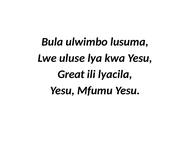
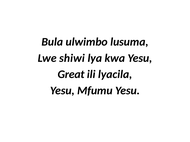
uluse: uluse -> shiwi (72, 58)
